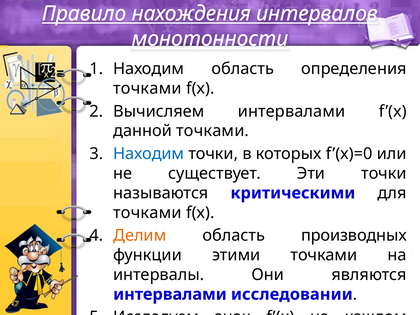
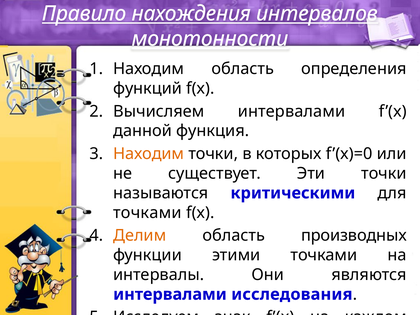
точками: точками -> функций (148, 88)
данной точками: точками -> функция (213, 131)
Находим colour: blue -> orange (149, 154)
исследовании: исследовании -> исследования (292, 294)
